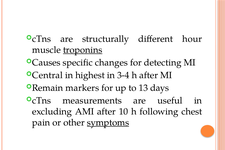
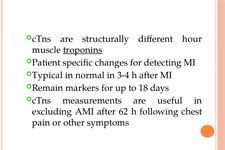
Causes: Causes -> Patient (46, 62)
Central: Central -> Typical (47, 75)
highest: highest -> normal (90, 75)
13: 13 -> 18 (143, 88)
10: 10 -> 62 (123, 111)
symptoms underline: present -> none (108, 122)
